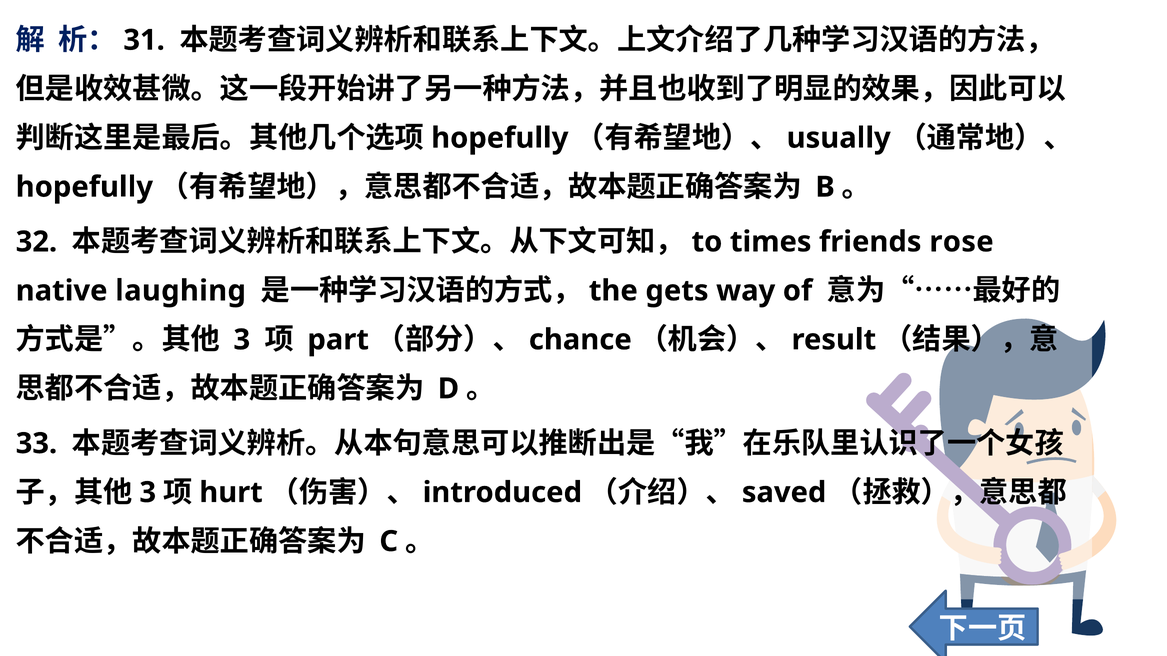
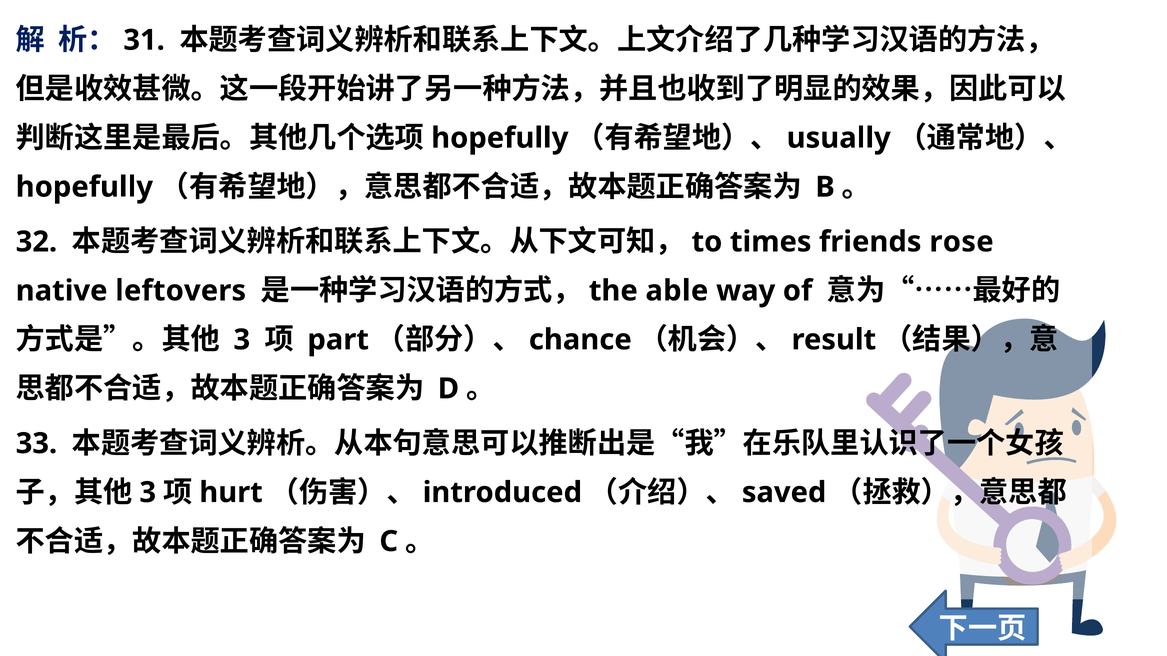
laughing: laughing -> leftovers (181, 291)
gets: gets -> able (677, 291)
